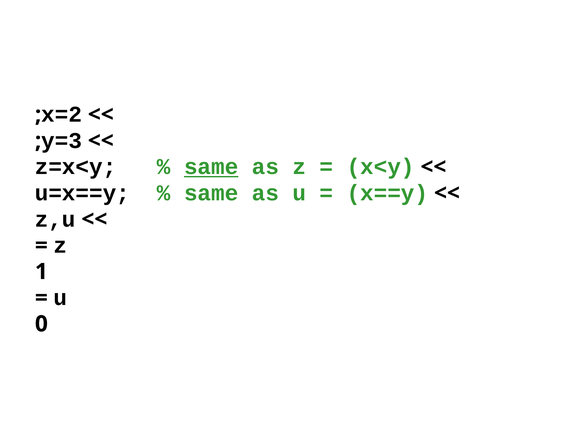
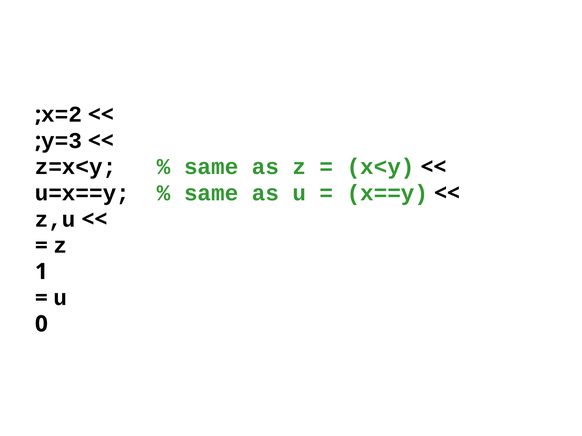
same underline: present -> none (211, 167)
